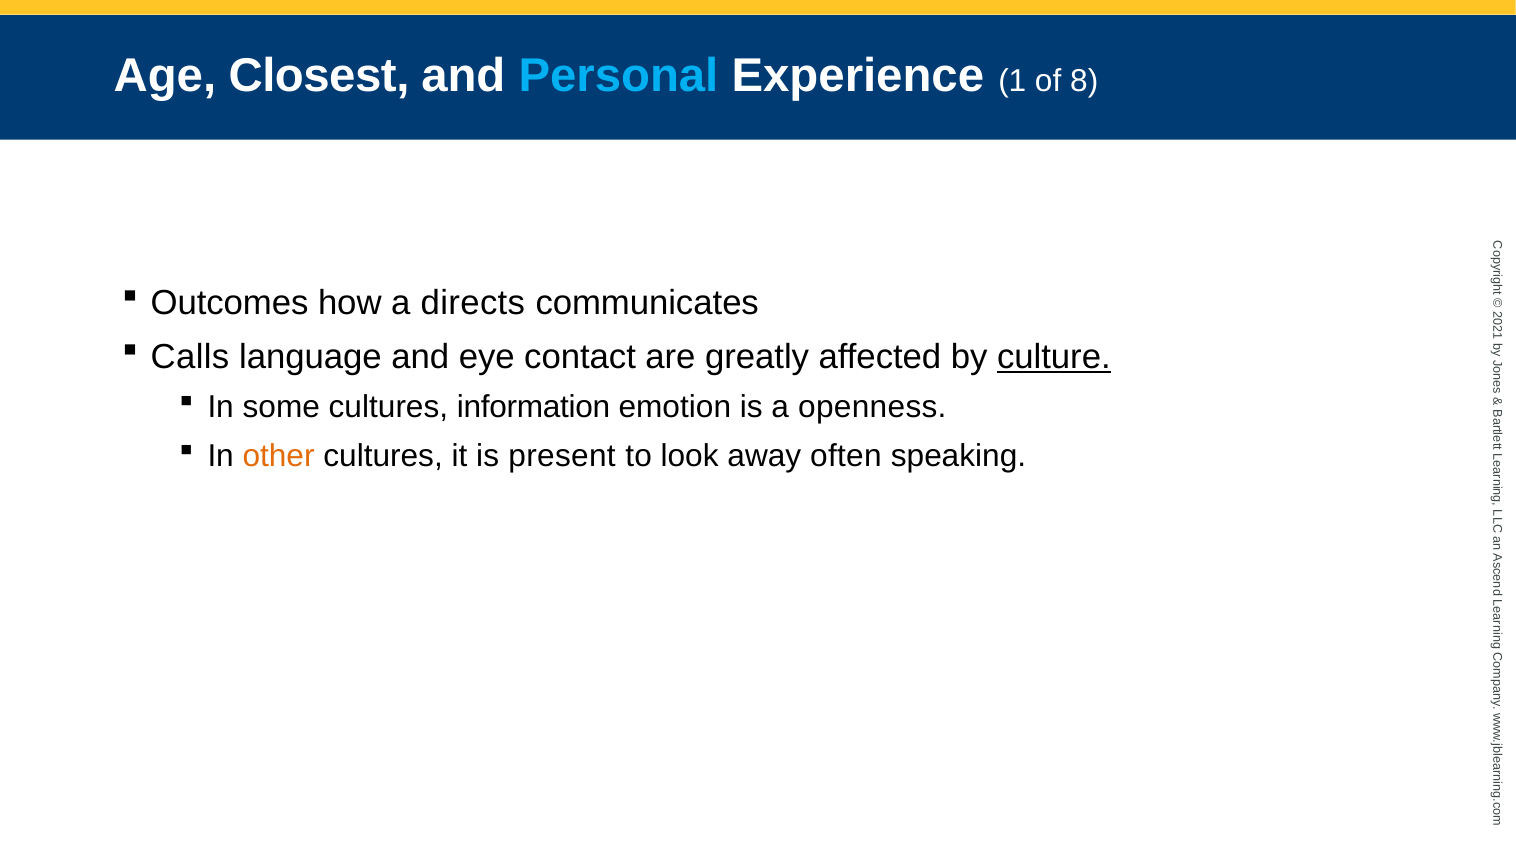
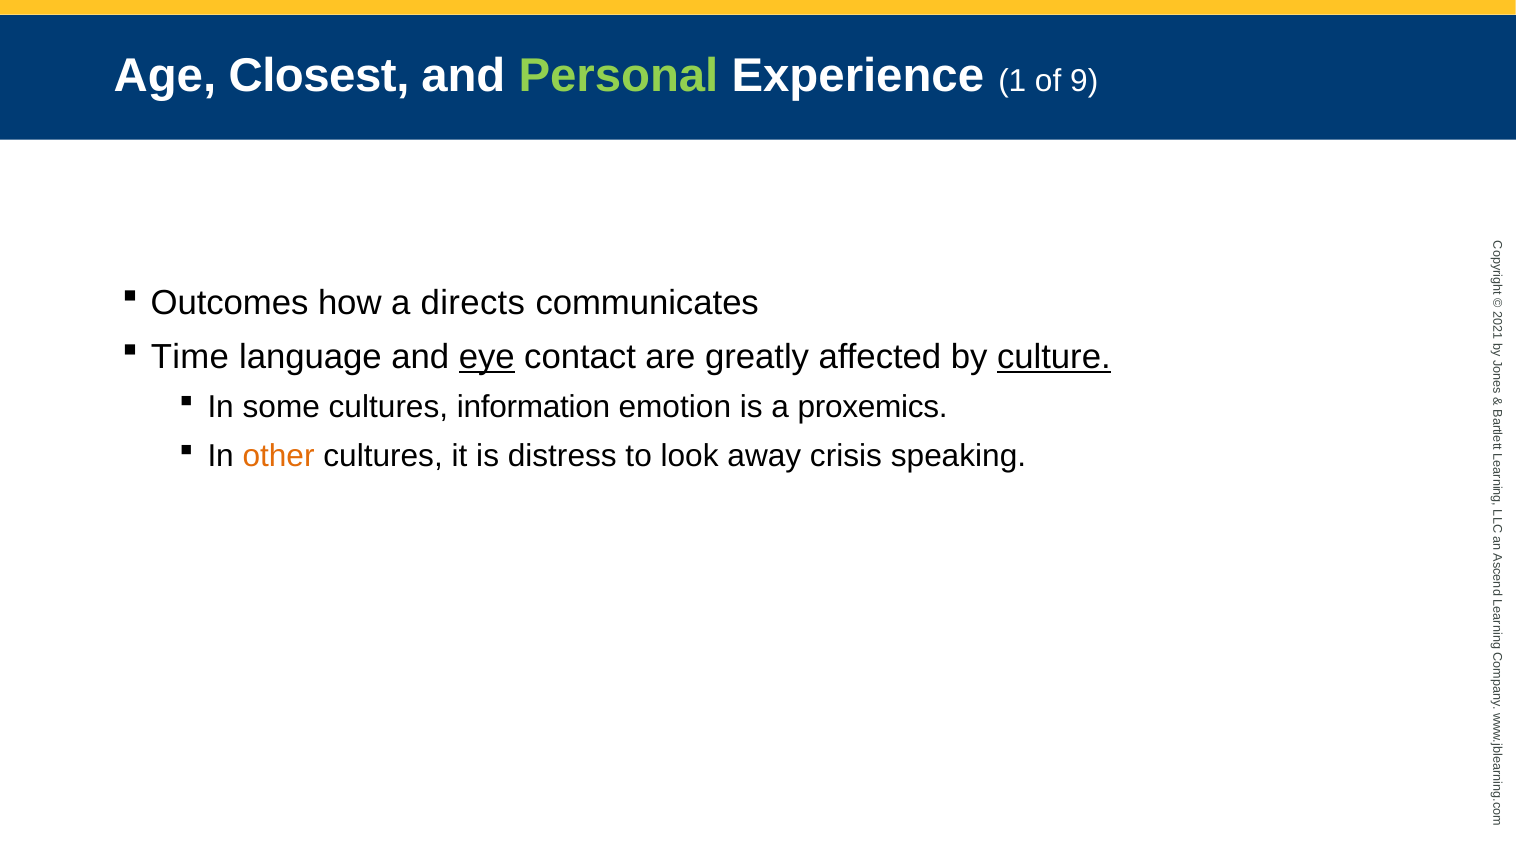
Personal colour: light blue -> light green (618, 76)
8: 8 -> 9 (1084, 81)
Calls: Calls -> Time (190, 357)
eye underline: none -> present (487, 357)
openness: openness -> proxemics (873, 407)
present: present -> distress (562, 456)
often: often -> crisis (846, 456)
